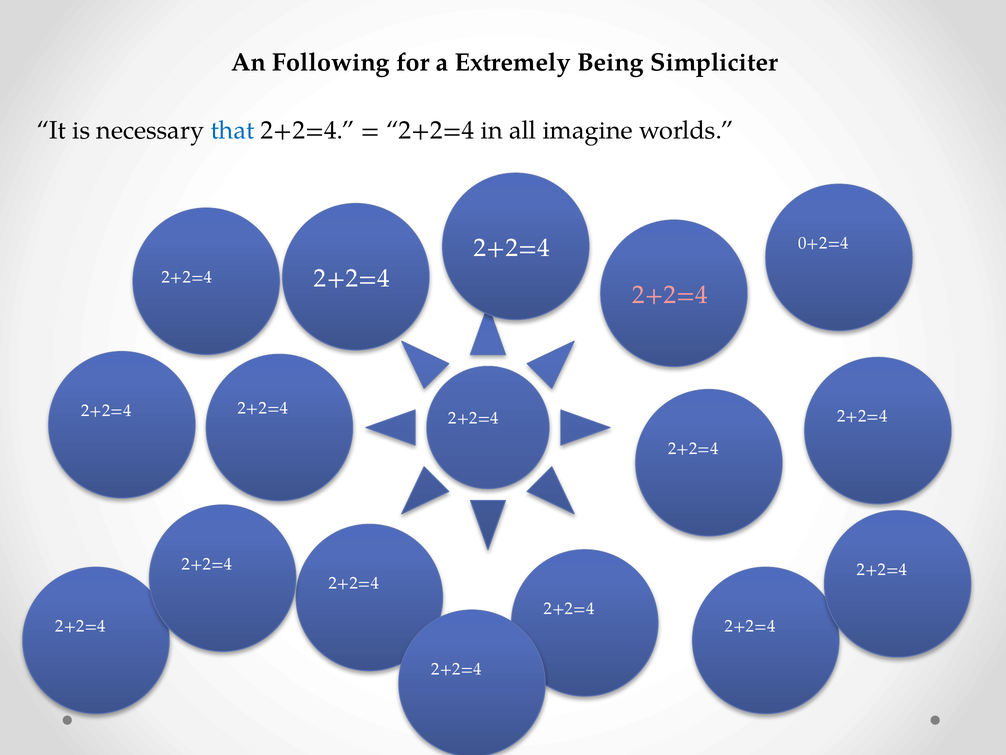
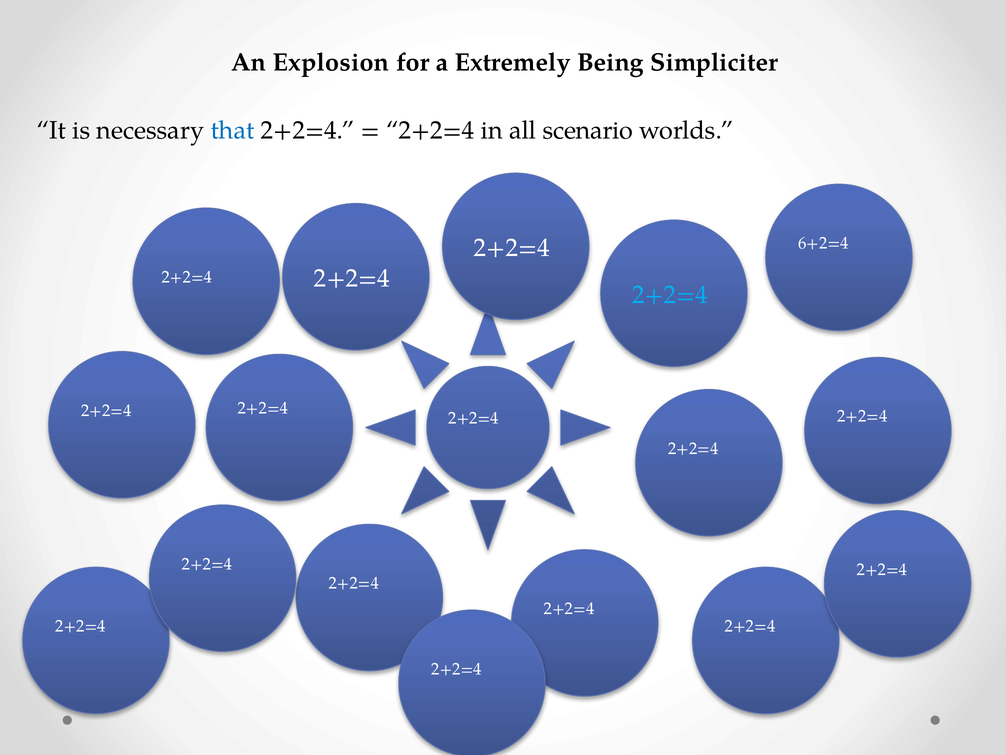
Following: Following -> Explosion (331, 62)
imagine: imagine -> scenario (588, 131)
0+2=4: 0+2=4 -> 6+2=4 (823, 243)
2+2=4 colour: pink -> light blue (670, 295)
